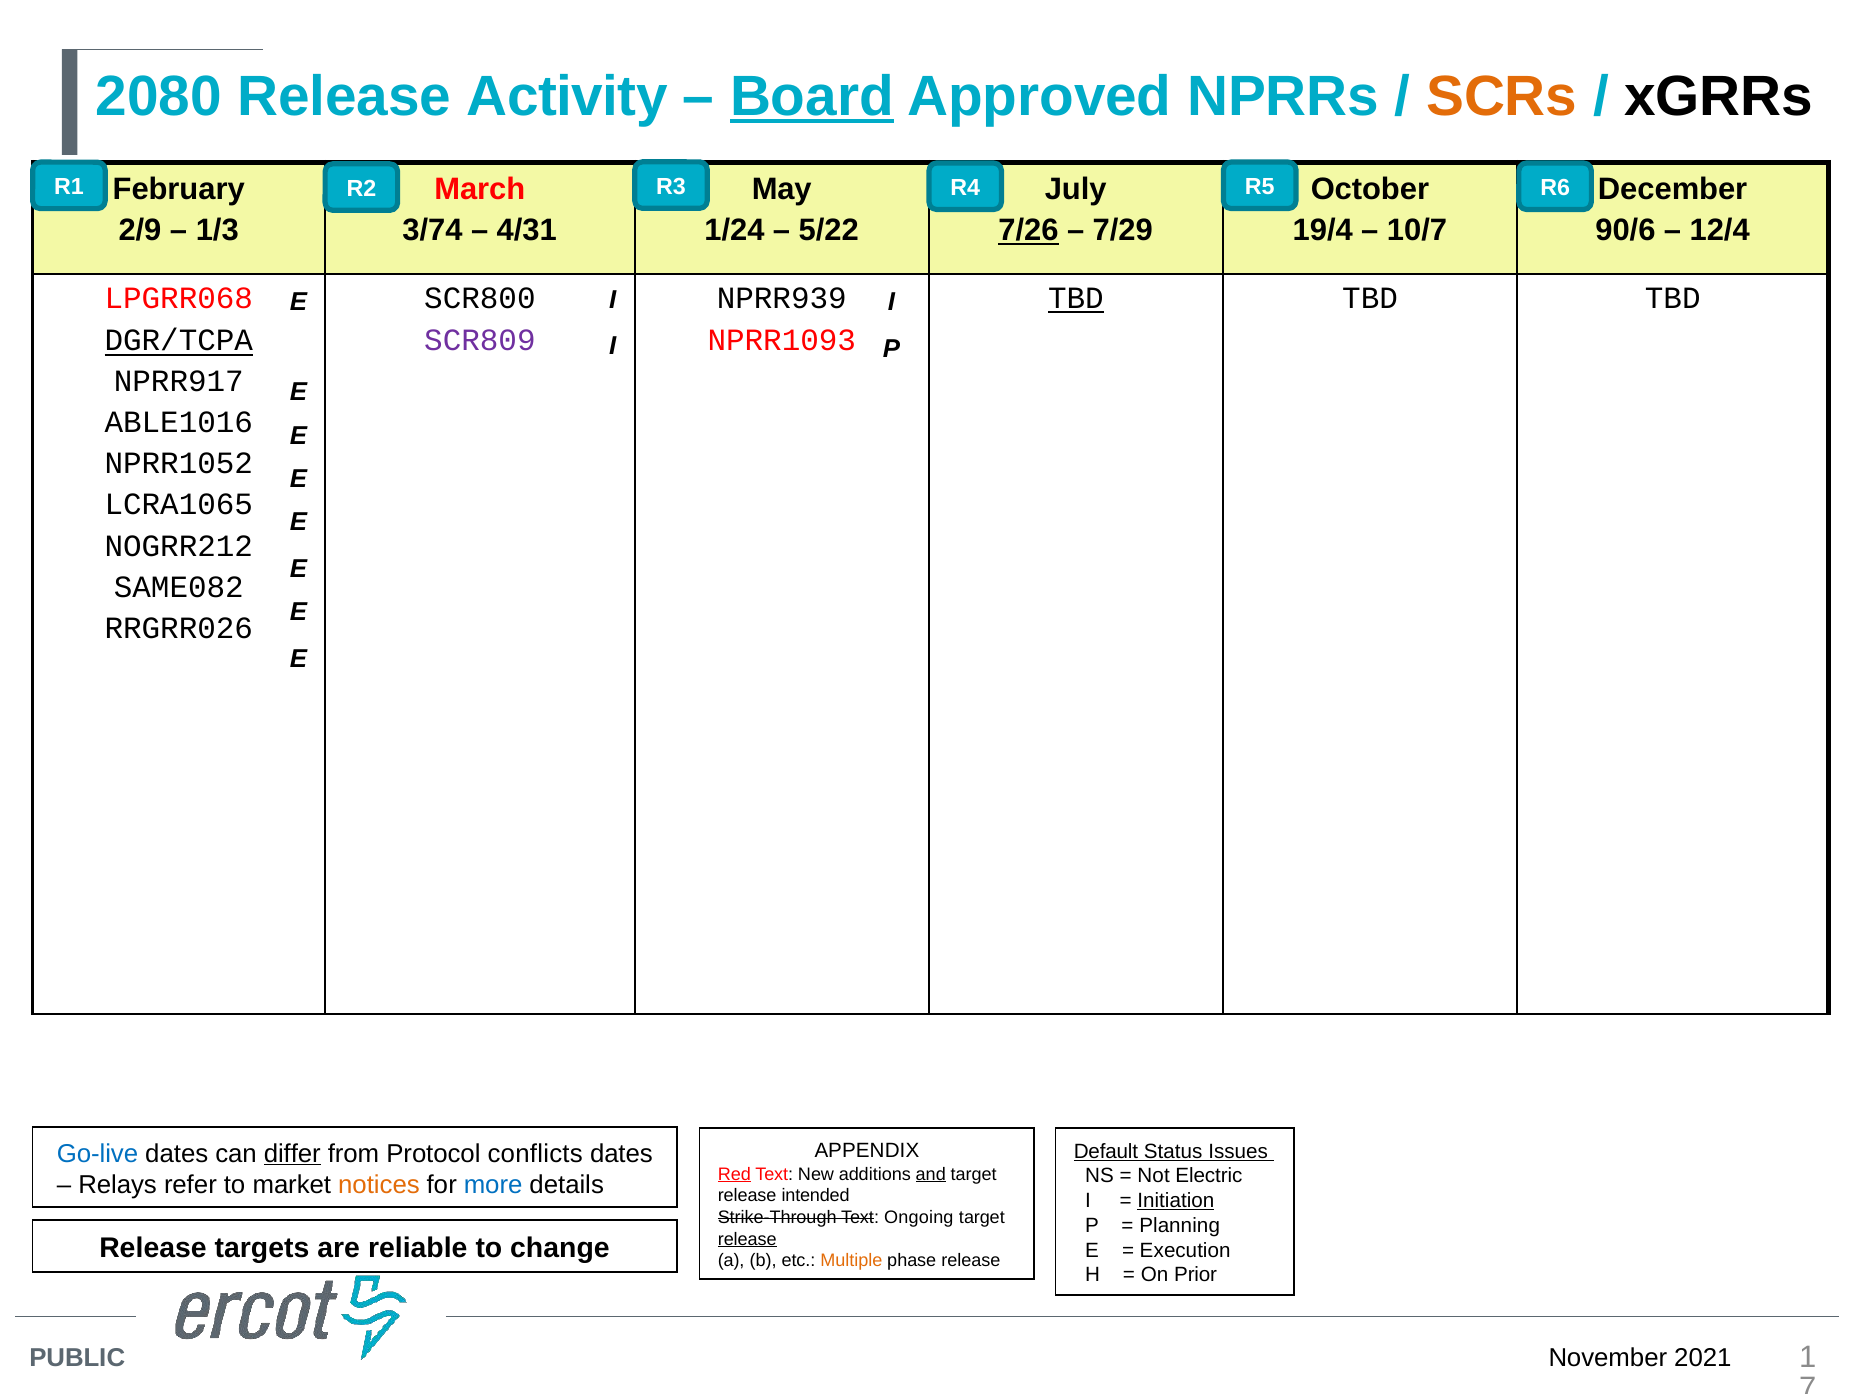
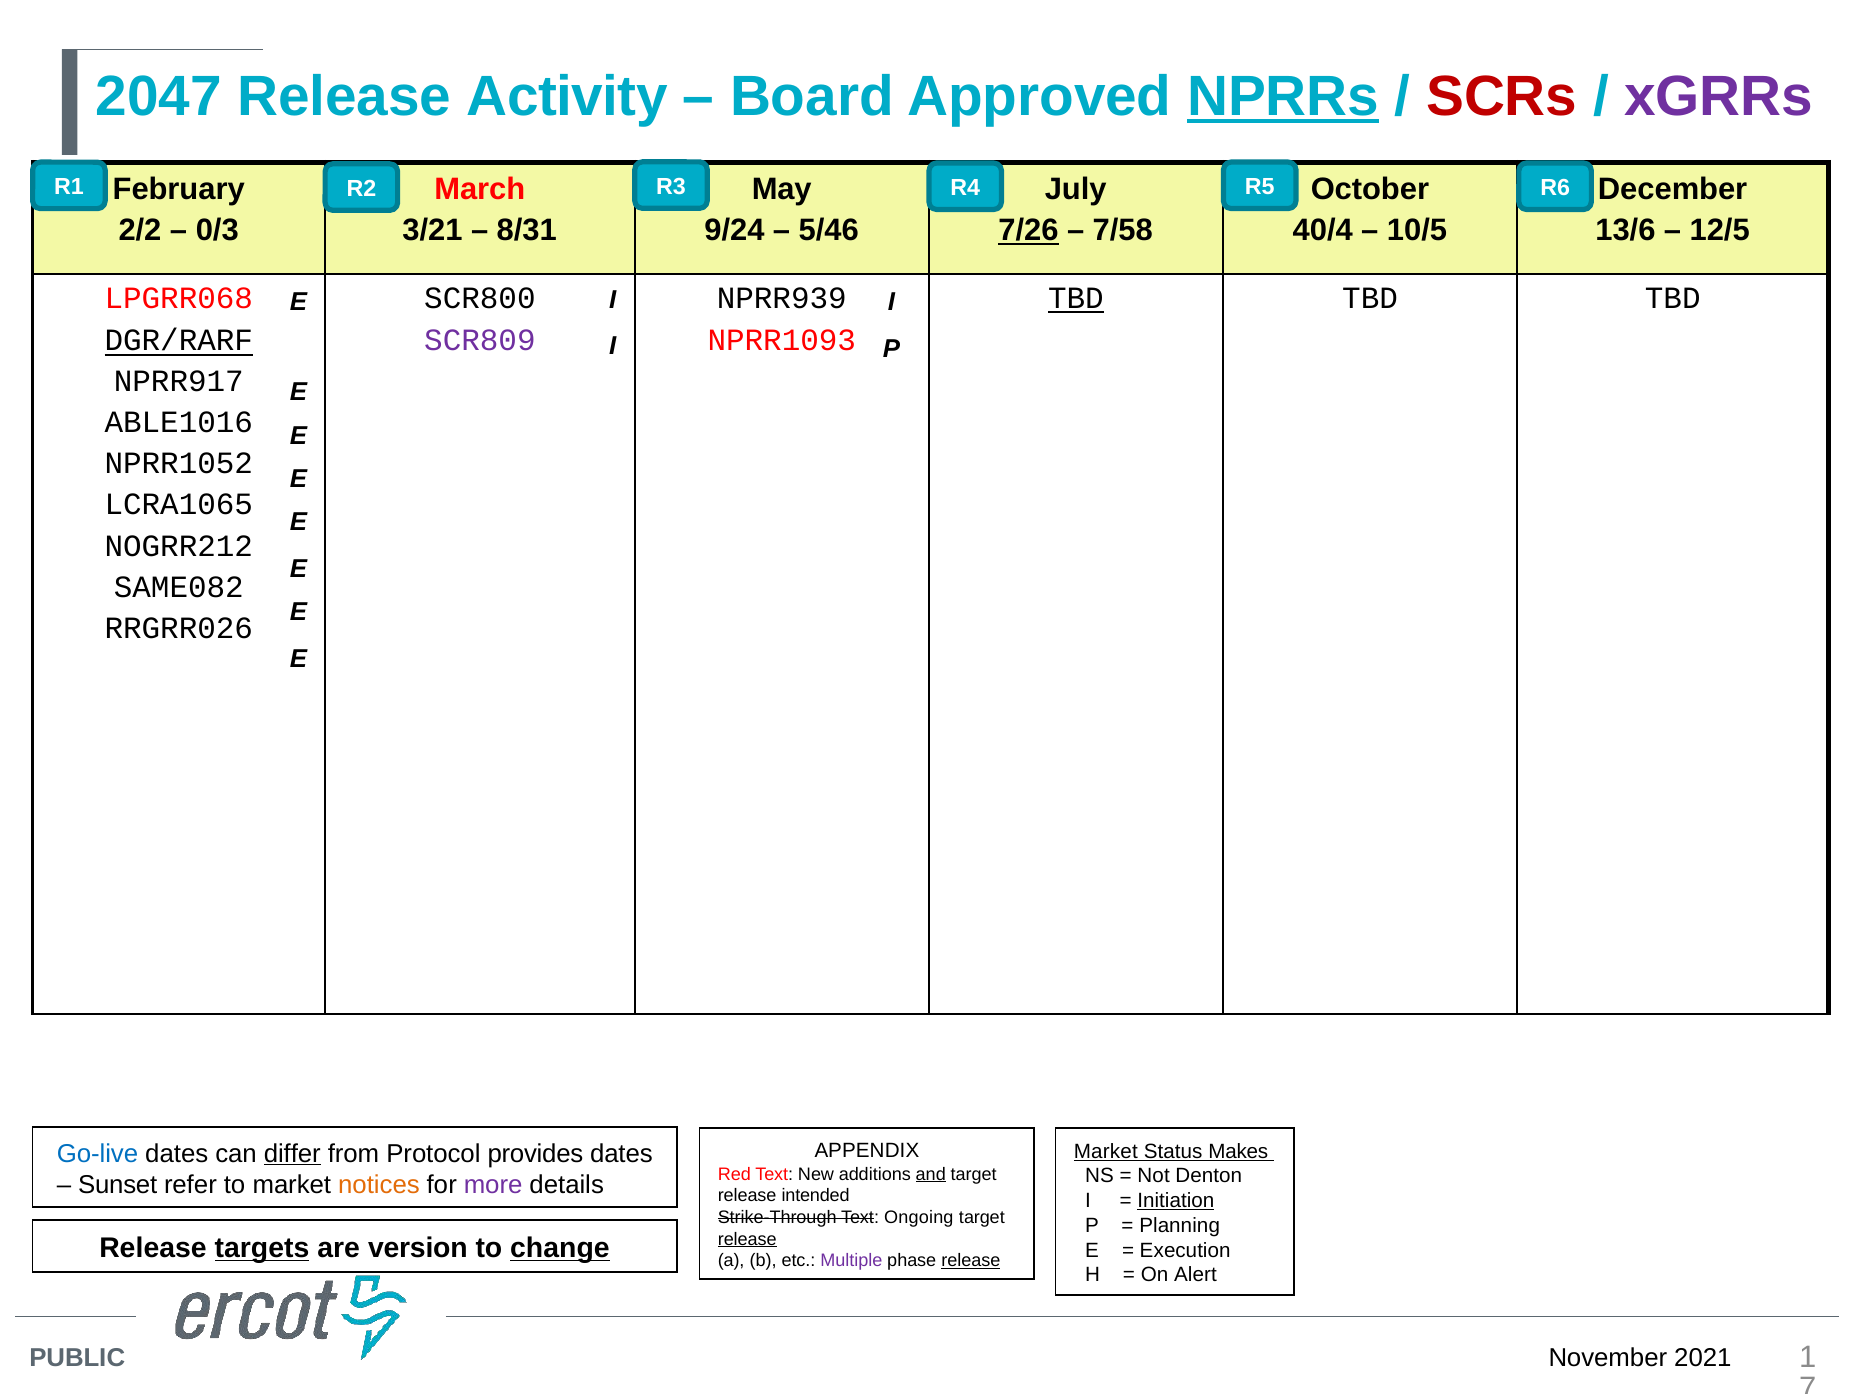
2080: 2080 -> 2047 (159, 97)
Board underline: present -> none (812, 97)
NPRRs underline: none -> present (1283, 97)
SCRs colour: orange -> red (1502, 97)
xGRRs colour: black -> purple (1719, 97)
2/9: 2/9 -> 2/2 (140, 230)
1/3: 1/3 -> 0/3 (217, 230)
3/74: 3/74 -> 3/21 (433, 230)
4/31: 4/31 -> 8/31 (527, 230)
1/24: 1/24 -> 9/24 (734, 230)
5/22: 5/22 -> 5/46 (829, 230)
7/29: 7/29 -> 7/58 (1123, 230)
19/4: 19/4 -> 40/4 (1323, 230)
10/7: 10/7 -> 10/5 (1417, 230)
90/6: 90/6 -> 13/6 (1625, 230)
12/4: 12/4 -> 12/5 (1720, 230)
DGR/TCPA: DGR/TCPA -> DGR/RARF (179, 340)
conflicts: conflicts -> provides (535, 1153)
Default: Default -> Market (1106, 1151)
Issues: Issues -> Makes (1238, 1151)
Red underline: present -> none (734, 1174)
Electric: Electric -> Denton (1209, 1176)
Relays: Relays -> Sunset (118, 1184)
more colour: blue -> purple (493, 1184)
targets underline: none -> present (262, 1248)
reliable: reliable -> version (418, 1248)
change underline: none -> present (560, 1248)
Multiple colour: orange -> purple (851, 1260)
release underline: none -> present (971, 1260)
Prior: Prior -> Alert (1195, 1275)
